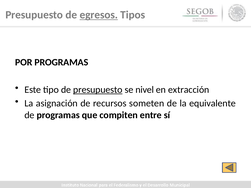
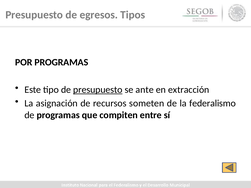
egresos underline: present -> none (99, 15)
nivel: nivel -> ante (145, 90)
equivalente: equivalente -> federalismo (213, 103)
